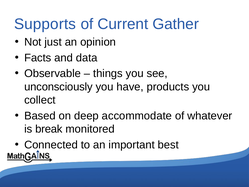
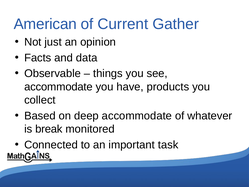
Supports: Supports -> American (45, 24)
unconsciously: unconsciously -> accommodate (58, 87)
best: best -> task (168, 145)
